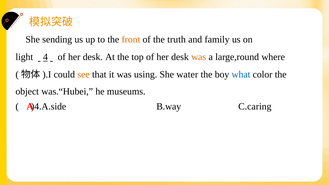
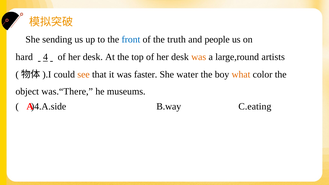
front colour: orange -> blue (131, 40)
family: family -> people (217, 40)
light: light -> hard (24, 57)
where: where -> artists (273, 57)
using: using -> faster (146, 74)
what colour: blue -> orange (241, 74)
was.“Hubei: was.“Hubei -> was.“There (67, 92)
C.caring: C.caring -> C.eating (255, 106)
